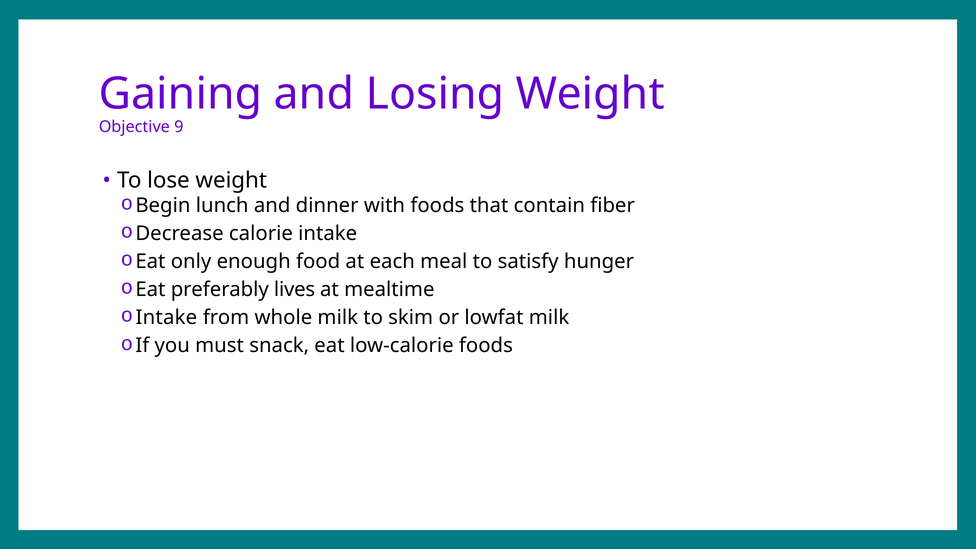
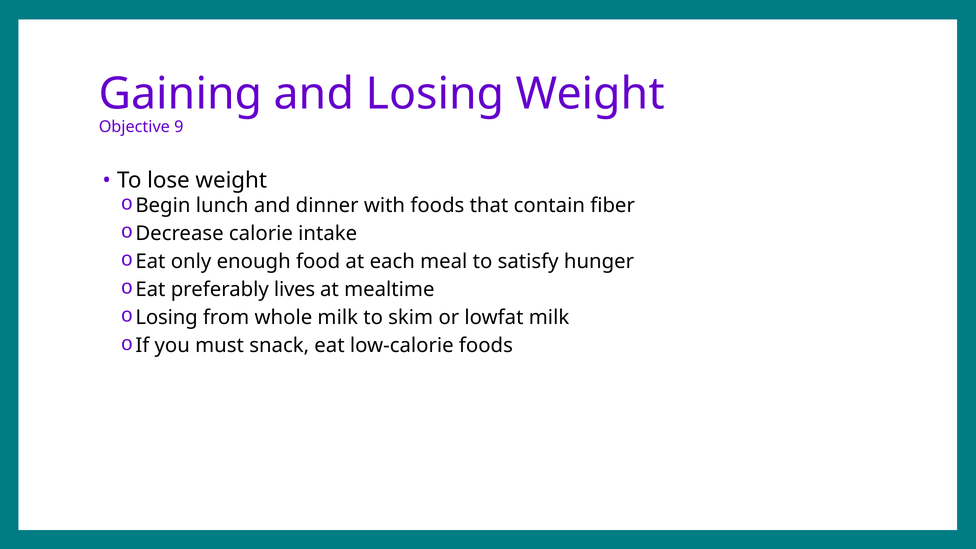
Intake: Intake -> Losing (167, 318)
